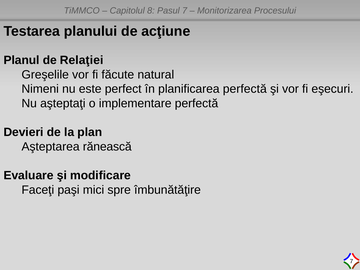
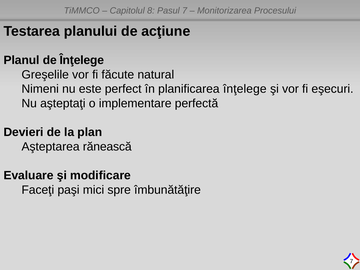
de Relaţiei: Relaţiei -> Înţelege (82, 60)
planificarea perfectă: perfectă -> înţelege (245, 89)
